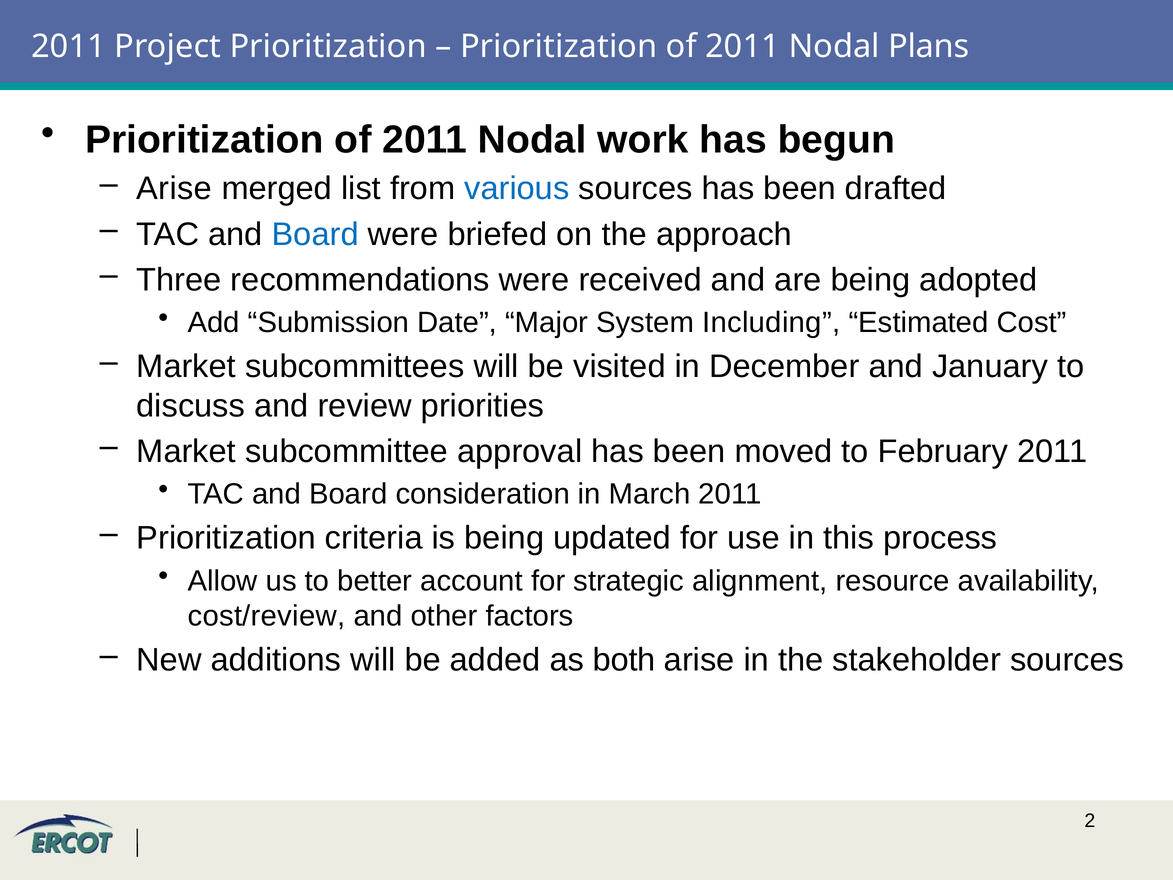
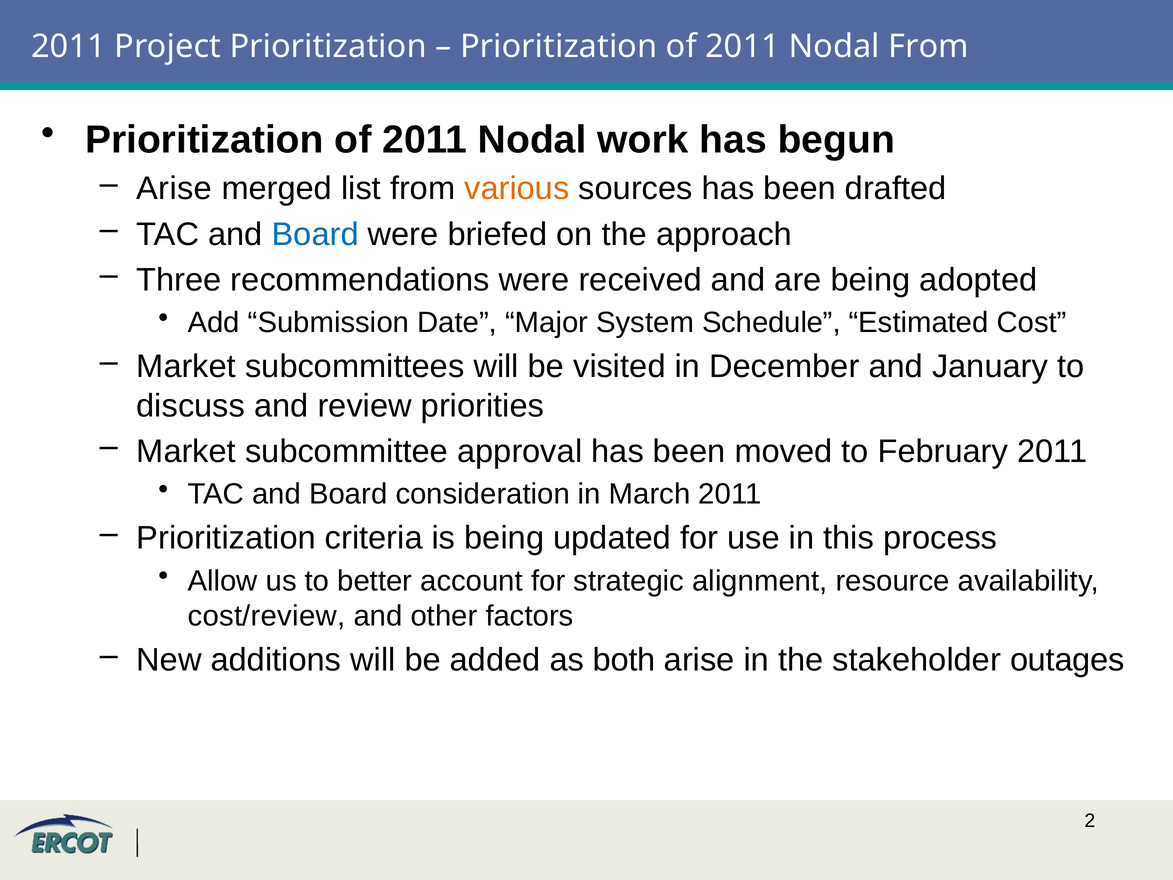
Nodal Plans: Plans -> From (929, 46)
various colour: blue -> orange (517, 189)
Including: Including -> Schedule (771, 323)
stakeholder sources: sources -> outages (1067, 660)
